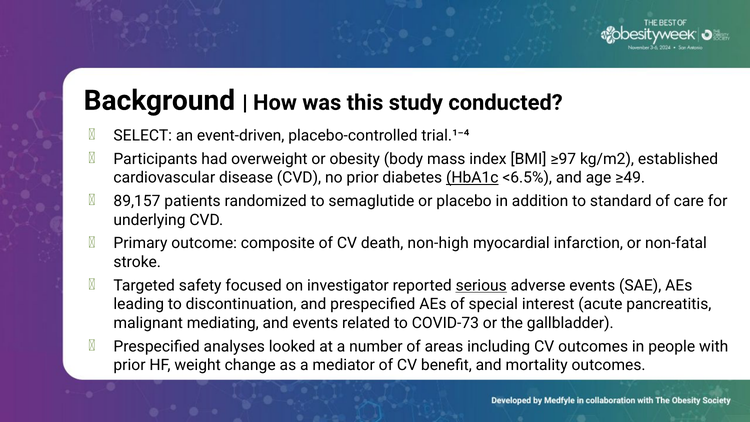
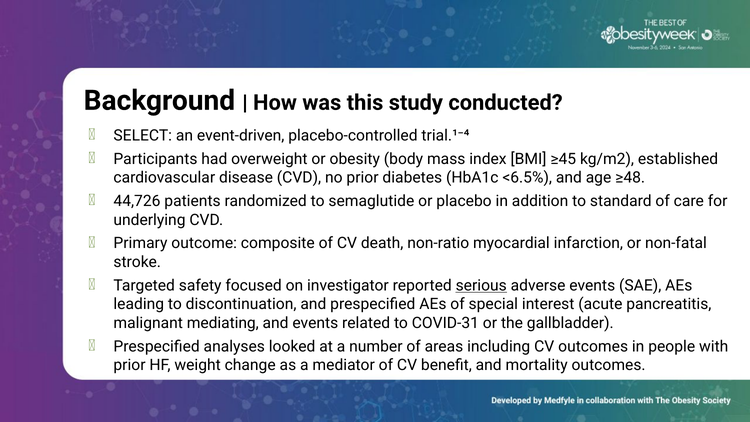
≥97: ≥97 -> ≥45 (563, 159)
HbA1c underline: present -> none (472, 178)
≥49: ≥49 -> ≥48 (630, 178)
89,157: 89,157 -> 44,726 (137, 201)
non-high: non-high -> non-ratio (438, 243)
COVID-73: COVID-73 -> COVID-31 (445, 323)
